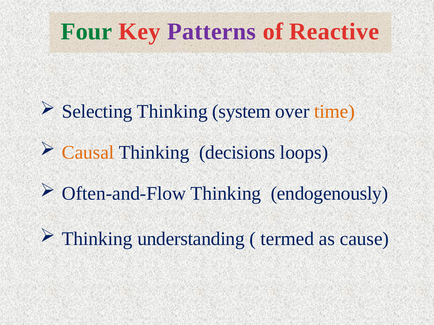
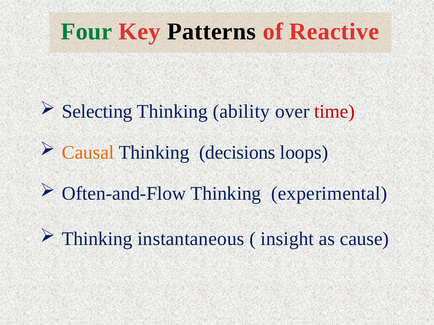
Patterns colour: purple -> black (212, 32)
system: system -> ability (241, 112)
time colour: orange -> red (335, 112)
endogenously: endogenously -> experimental (329, 194)
understanding: understanding -> instantaneous (191, 239)
termed: termed -> insight (287, 239)
